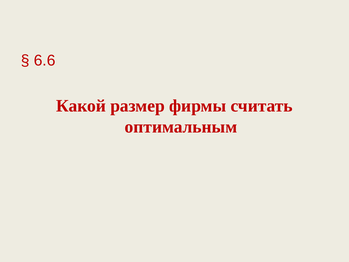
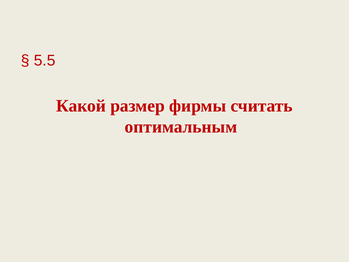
6.6: 6.6 -> 5.5 (45, 61)
